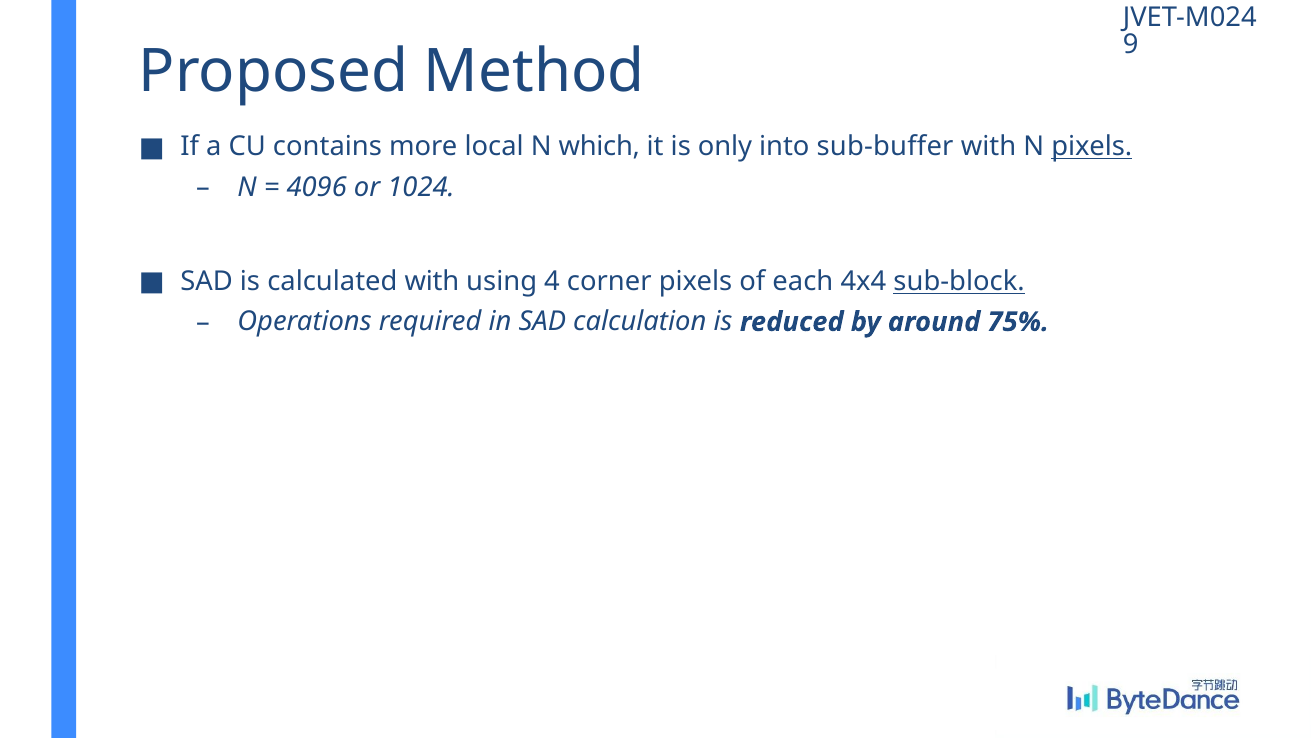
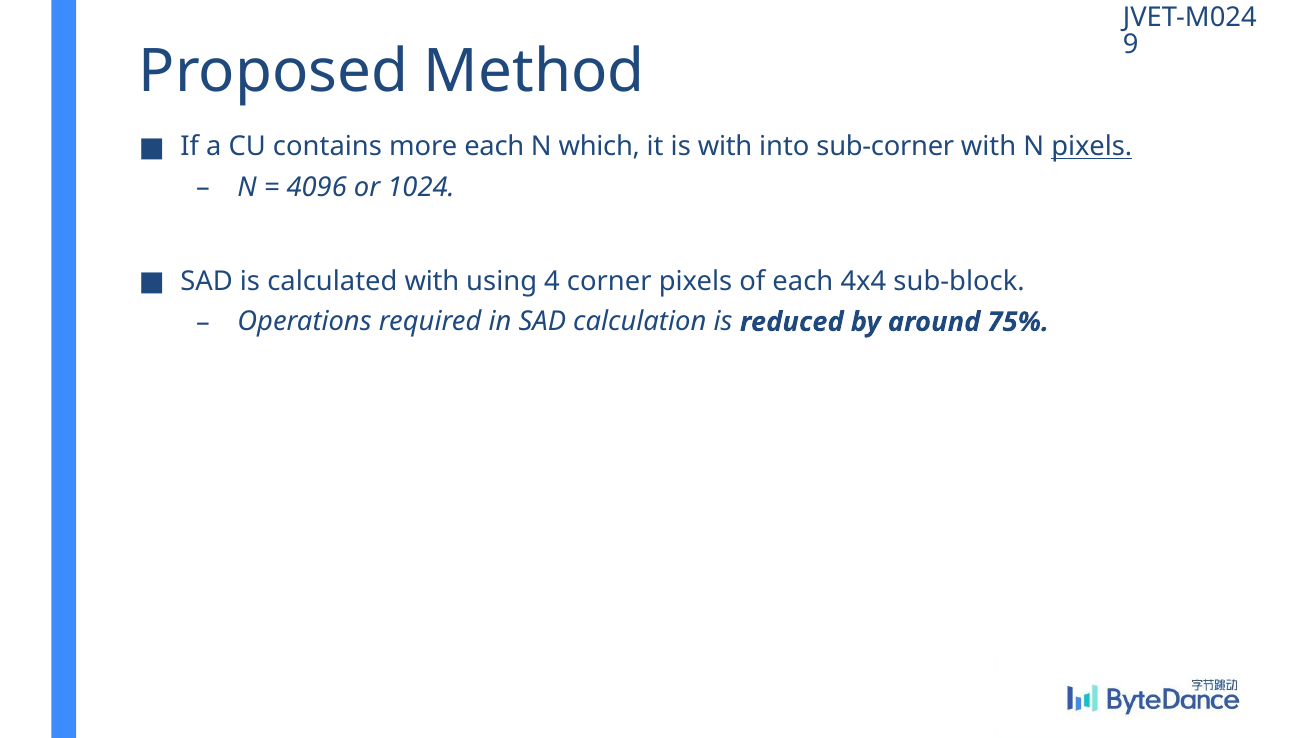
more local: local -> each (494, 147)
is only: only -> with (725, 147)
sub-buffer: sub-buffer -> sub-corner (885, 147)
sub-block underline: present -> none (959, 282)
